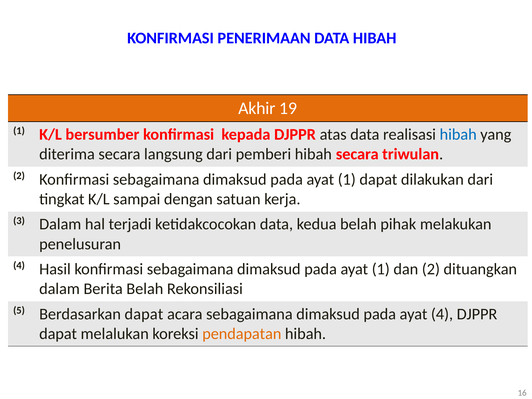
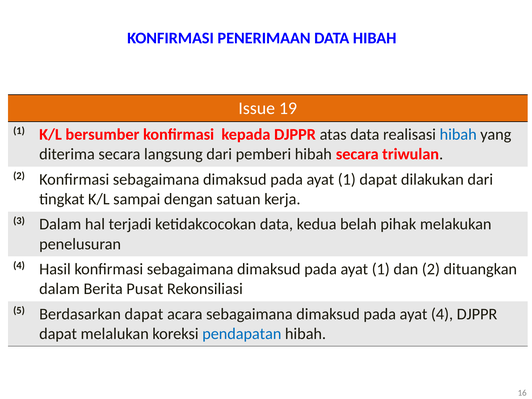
Akhir: Akhir -> Issue (257, 108)
Berita Belah: Belah -> Pusat (145, 289)
pendapatan colour: orange -> blue (242, 334)
